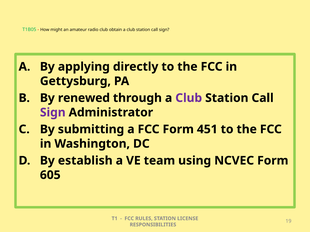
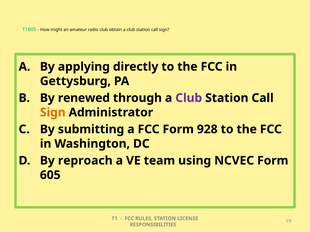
Sign colour: purple -> orange (53, 113)
451: 451 -> 928 (207, 130)
establish: establish -> reproach (85, 161)
